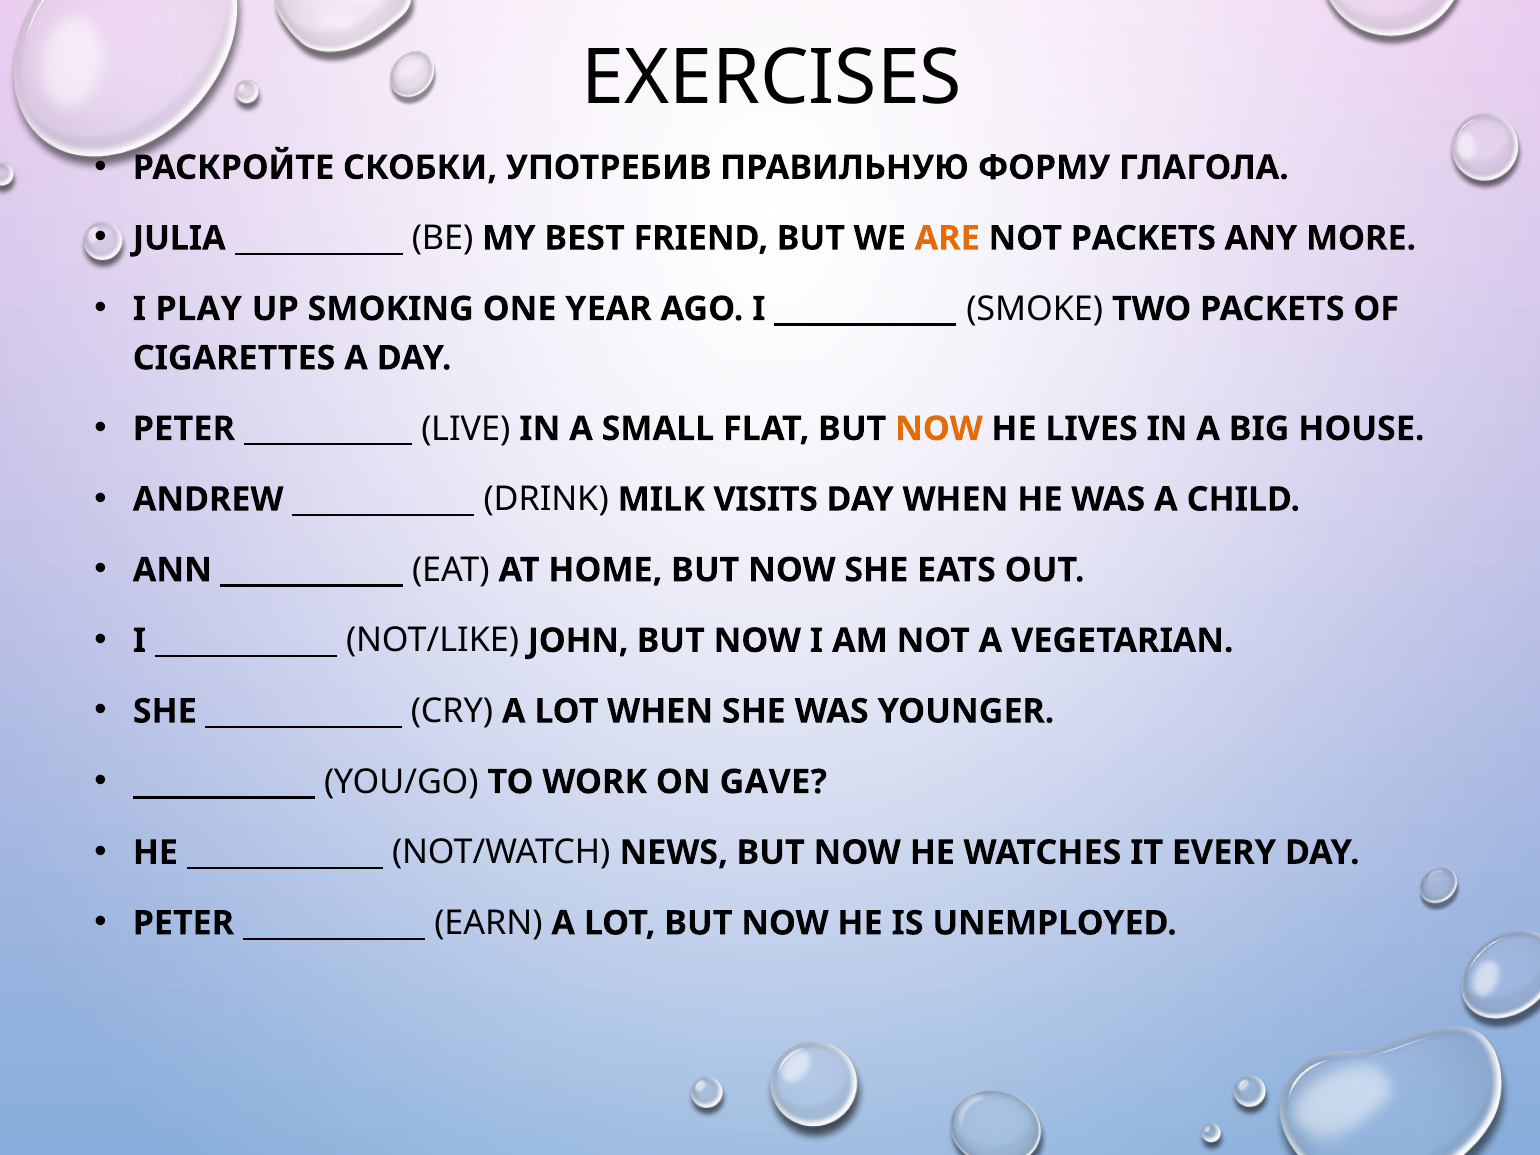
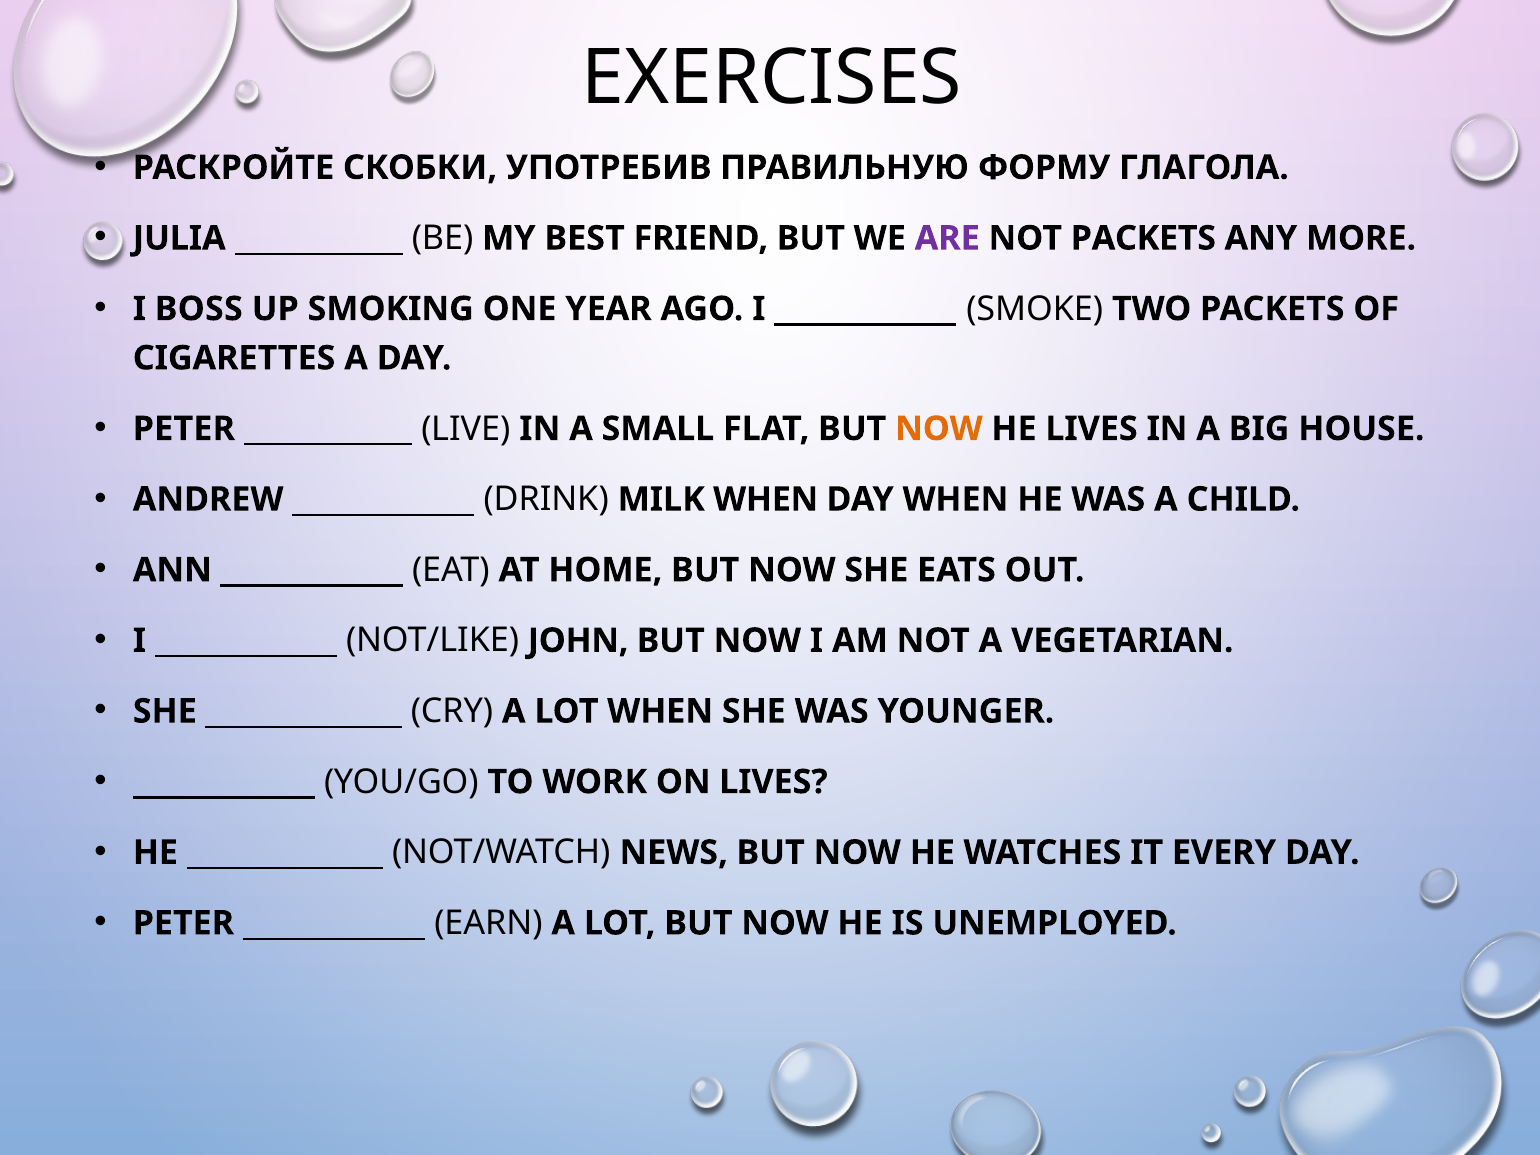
ARE colour: orange -> purple (947, 238)
PLAY: PLAY -> BOSS (199, 309)
MILK VISITS: VISITS -> WHEN (766, 499)
ON GAVE: GAVE -> LIVES (773, 782)
